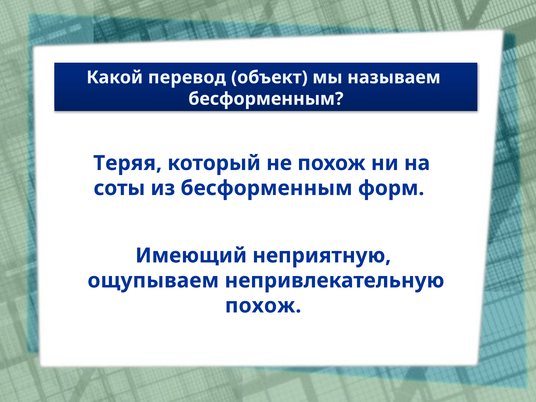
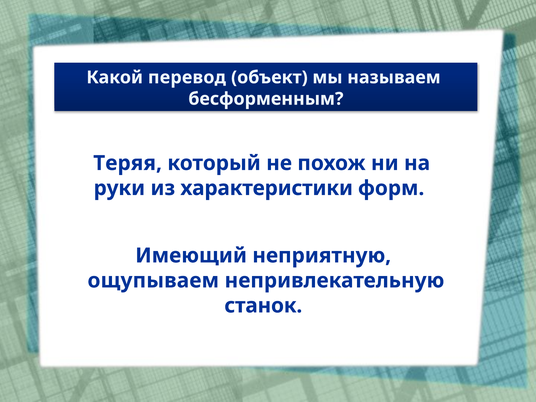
соты: соты -> руки (119, 188)
из бесформенным: бесформенным -> характеристики (267, 188)
похож: похож -> станок (263, 306)
